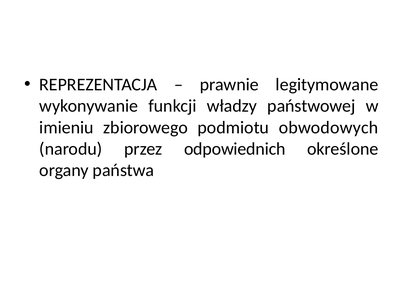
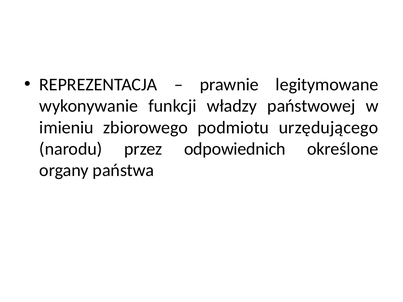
obwodowych: obwodowych -> urzędującego (328, 128)
